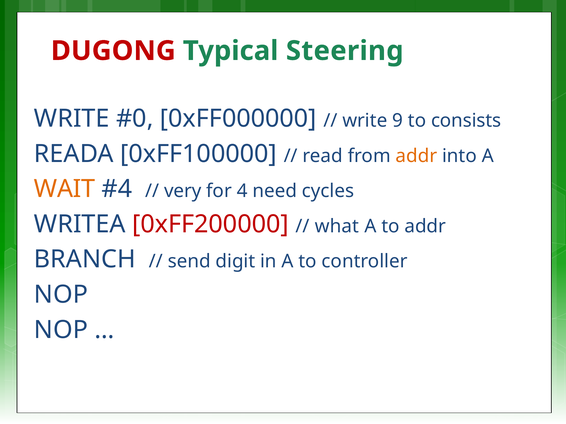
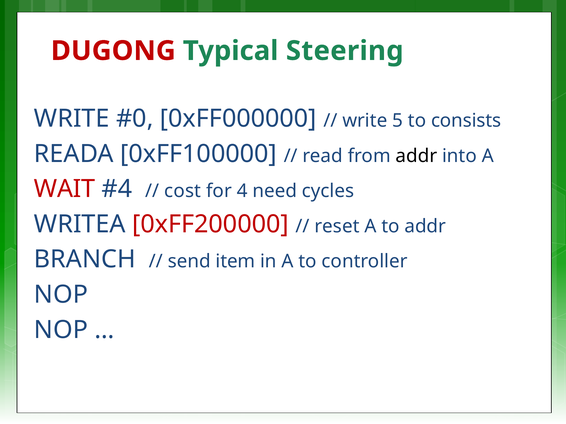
9: 9 -> 5 (398, 121)
addr colour: orange -> black (416, 156)
WAIT colour: orange -> red (65, 189)
very: very -> cost (183, 191)
what: what -> reset (337, 226)
digit: digit -> item (235, 262)
